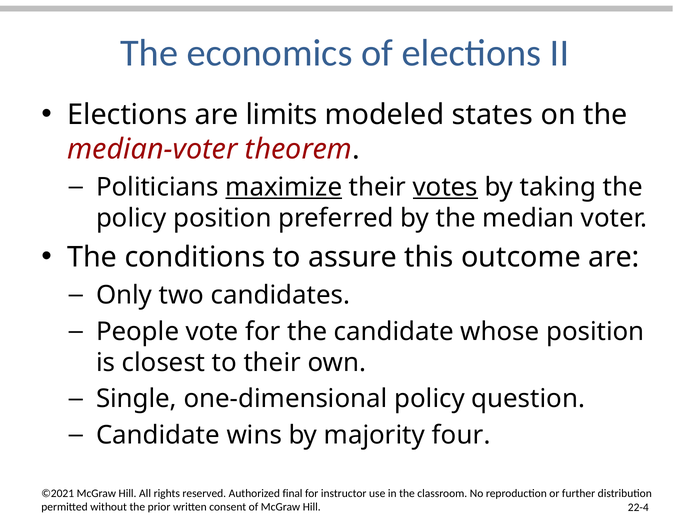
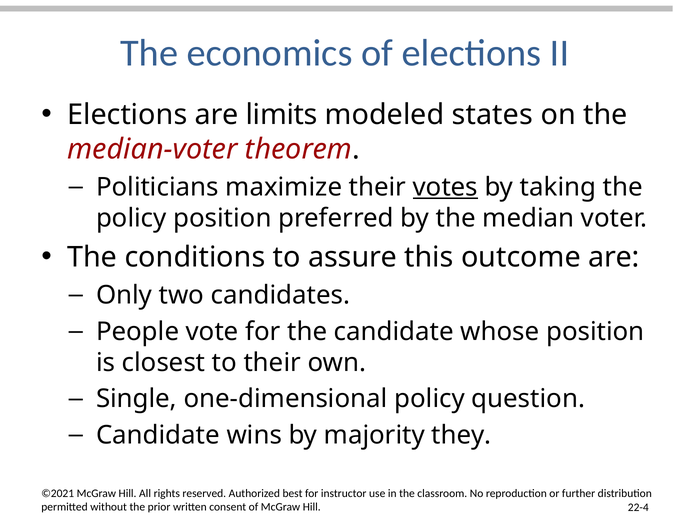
maximize underline: present -> none (284, 187)
four: four -> they (461, 436)
final: final -> best (292, 494)
